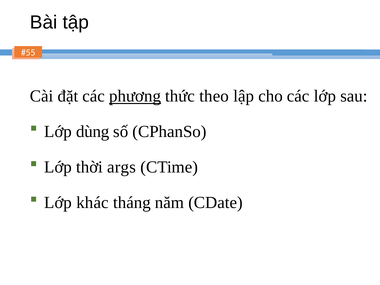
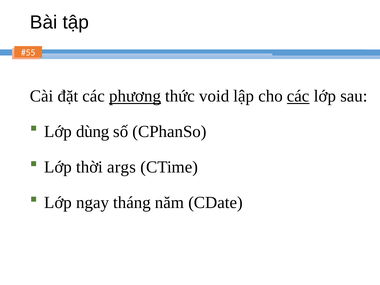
theo: theo -> void (214, 96)
các underline: none -> present (298, 96)
khác: khác -> ngay (93, 203)
